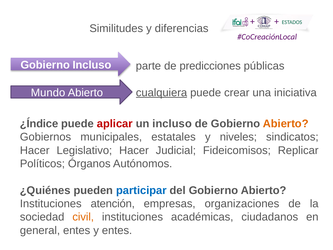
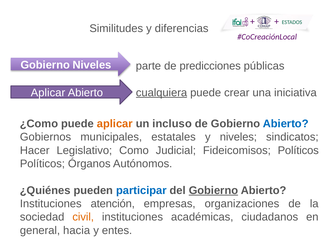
Gobierno Incluso: Incluso -> Niveles (92, 65)
Mundo: Mundo -> Aplicar (48, 93)
¿Índice: ¿Índice -> ¿Como (39, 124)
aplicar colour: red -> orange (115, 124)
Abierto colour: orange -> blue (286, 124)
Legislativo Hacer: Hacer -> Como (134, 150)
Fideicomisos Replicar: Replicar -> Políticos (298, 150)
Gobierno underline: none -> present (213, 190)
general entes: entes -> hacia (77, 230)
